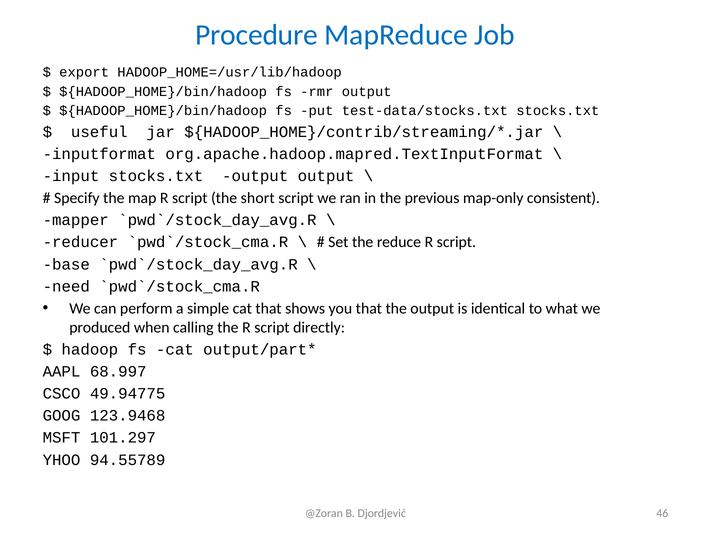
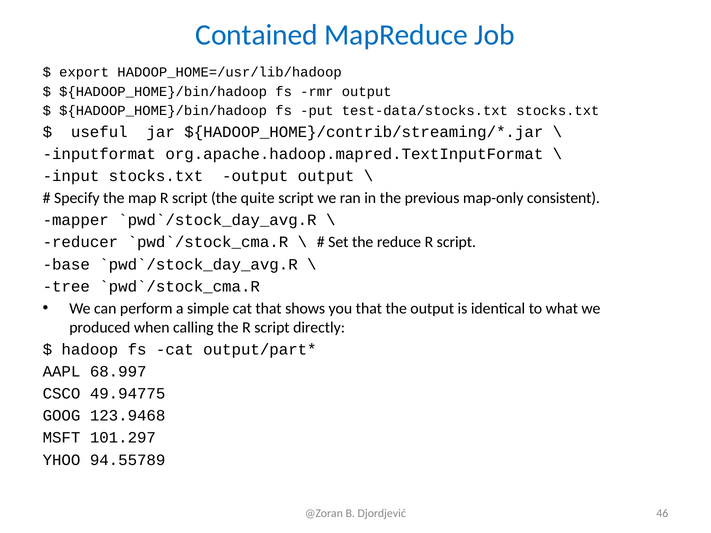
Procedure: Procedure -> Contained (257, 35)
short: short -> quite (258, 198)
need: need -> tree (66, 287)
